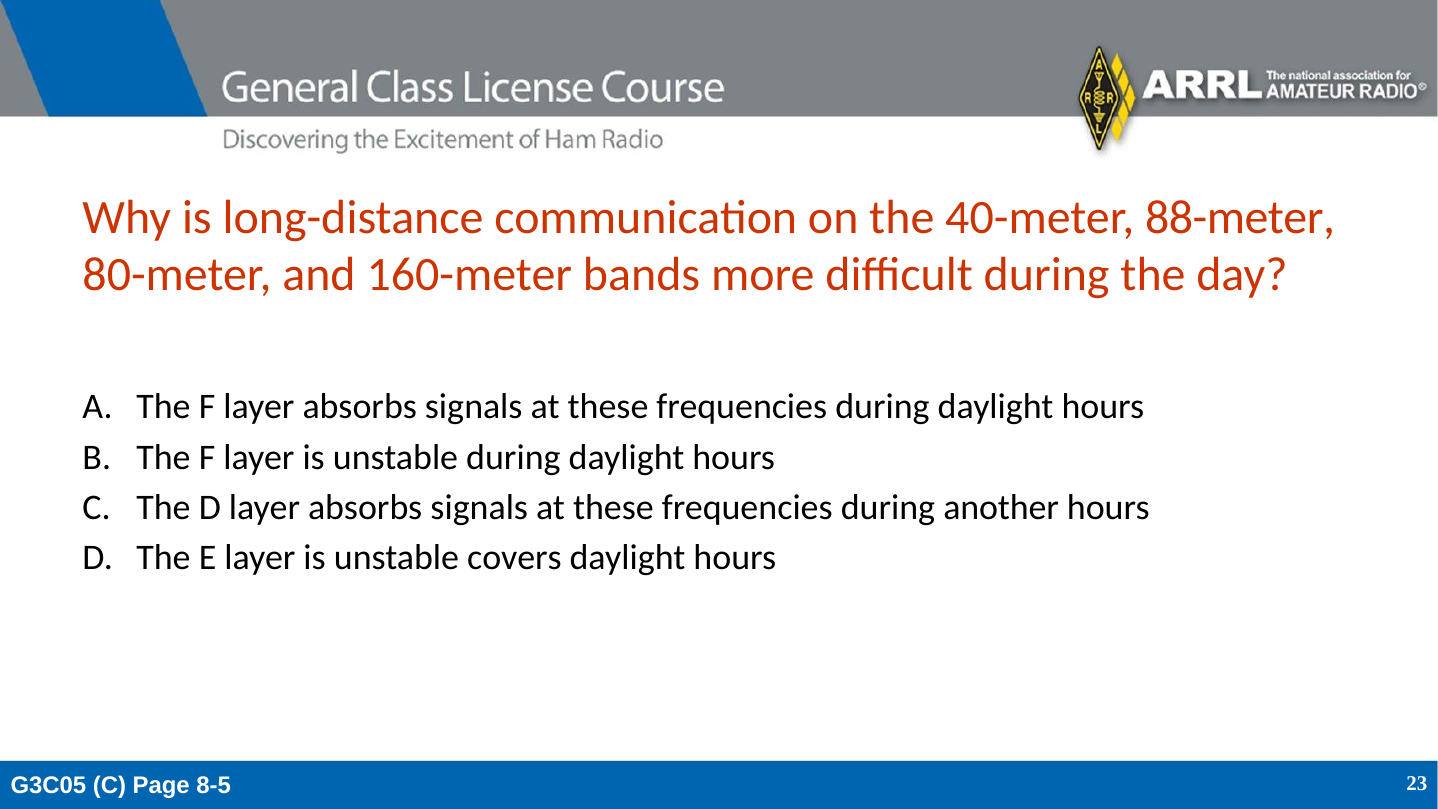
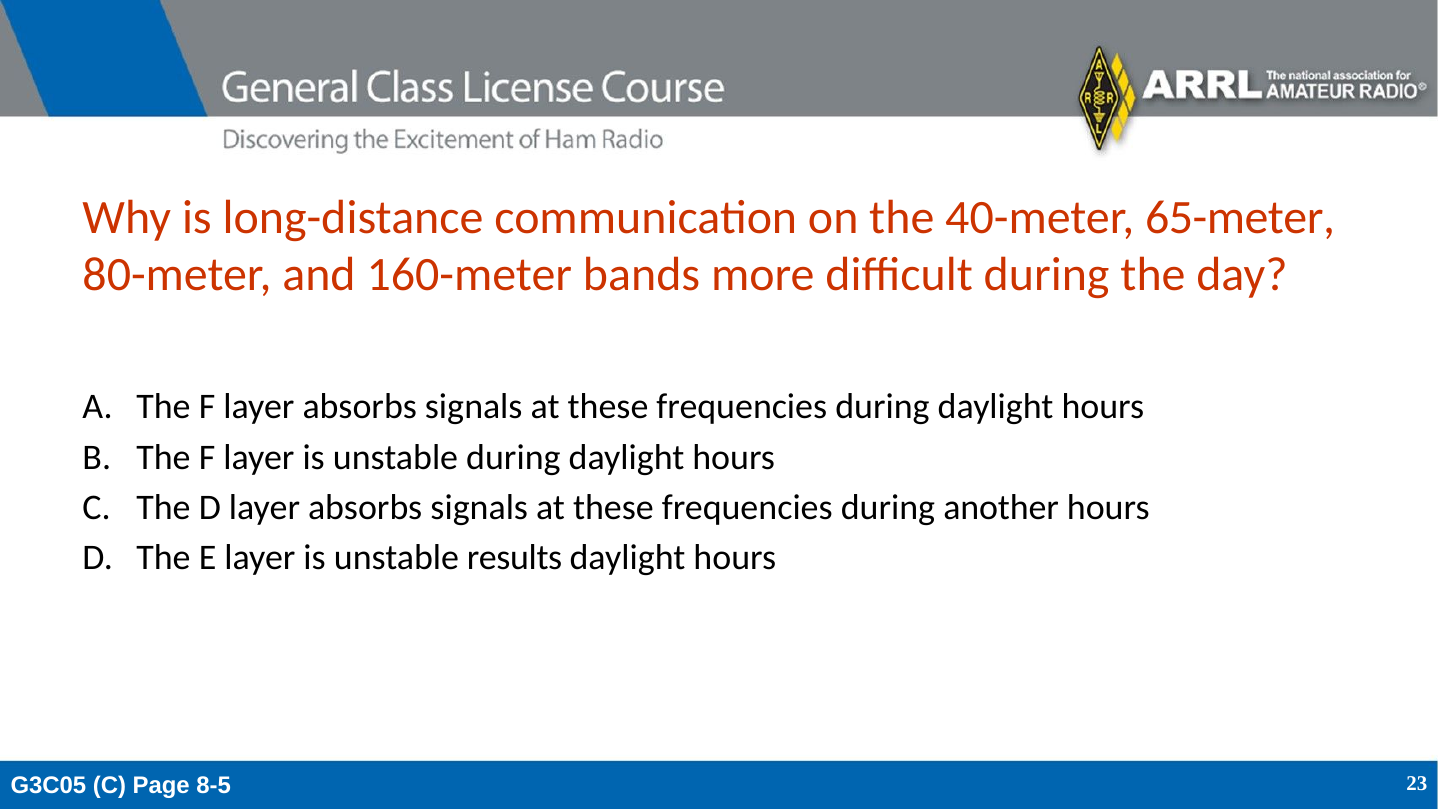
88-meter: 88-meter -> 65-meter (1240, 217)
covers: covers -> results (515, 558)
